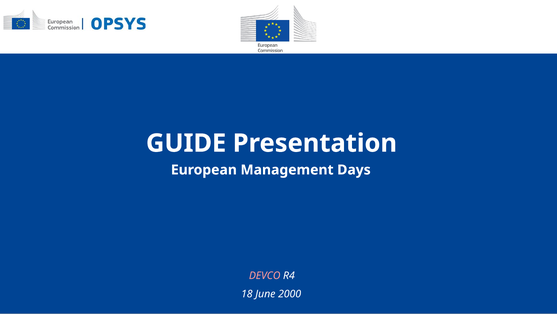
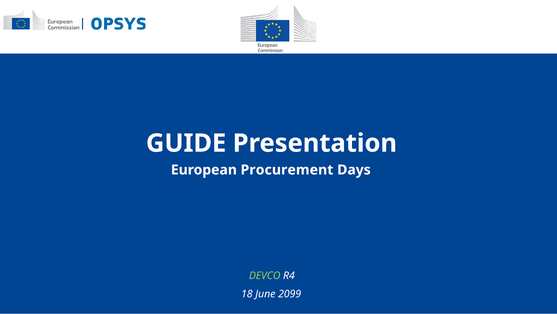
Management: Management -> Procurement (287, 170)
DEVCO colour: pink -> light green (265, 275)
2000: 2000 -> 2099 (290, 293)
